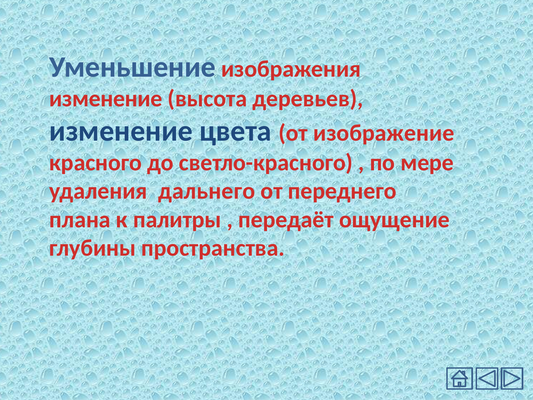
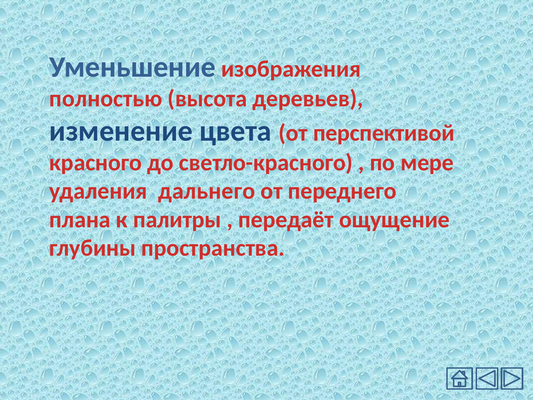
изменение: изменение -> полностью (106, 99)
изображение: изображение -> перспективой (384, 133)
